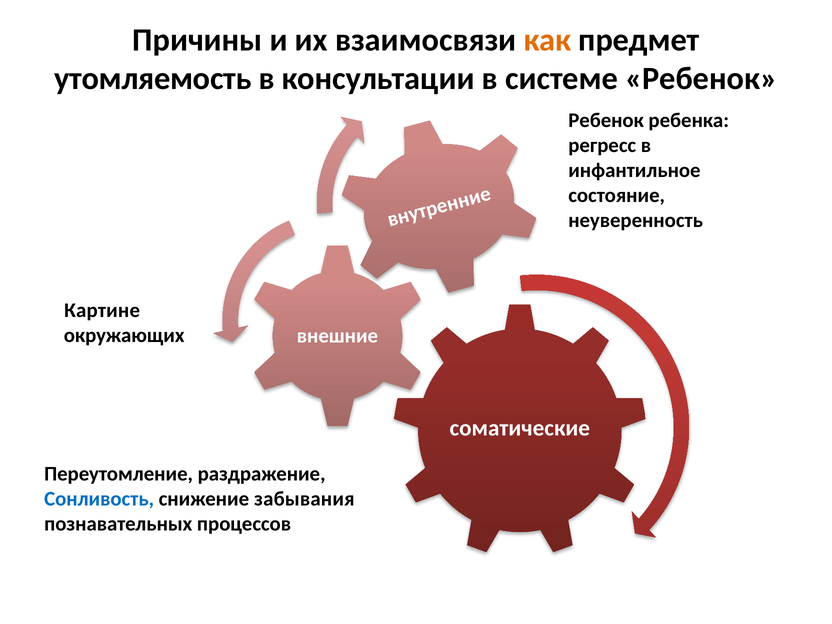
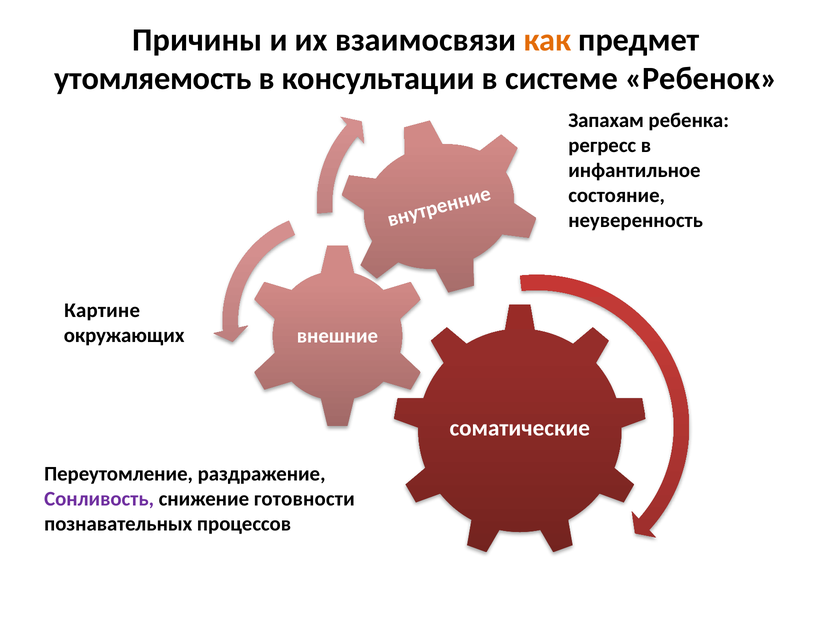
Ребенок: Ребенок -> Запахам (606, 120)
Сонливость colour: blue -> purple (99, 499)
забывания: забывания -> готовности (304, 499)
